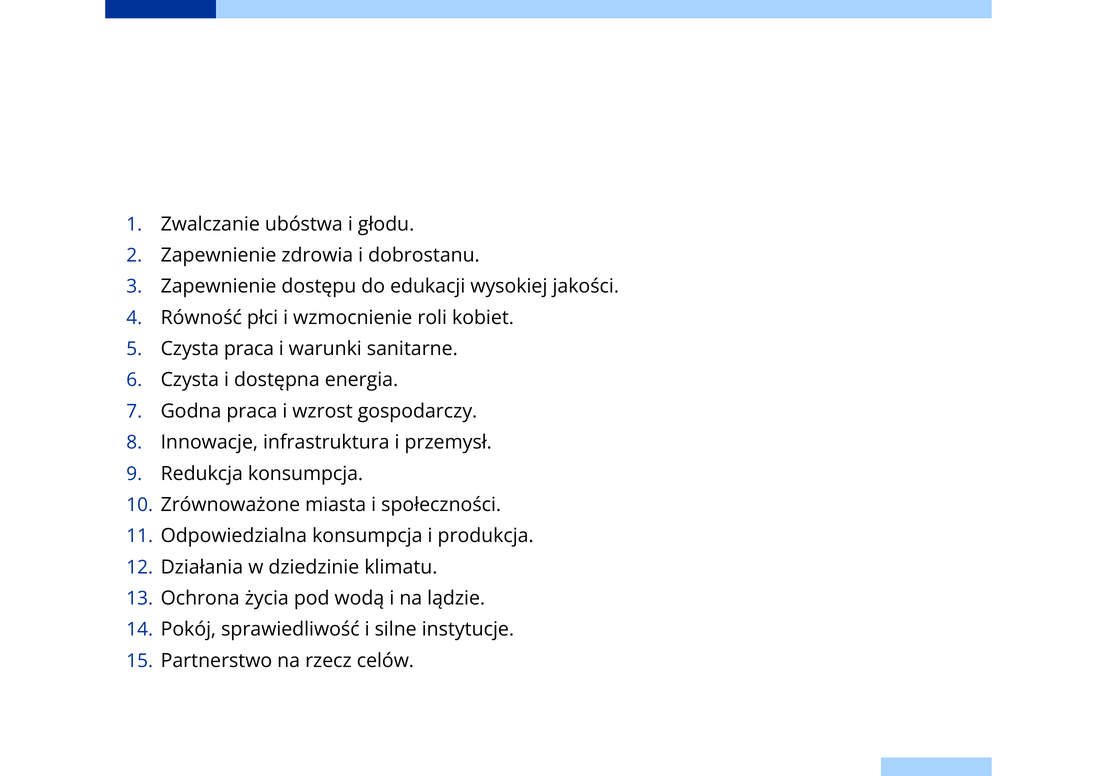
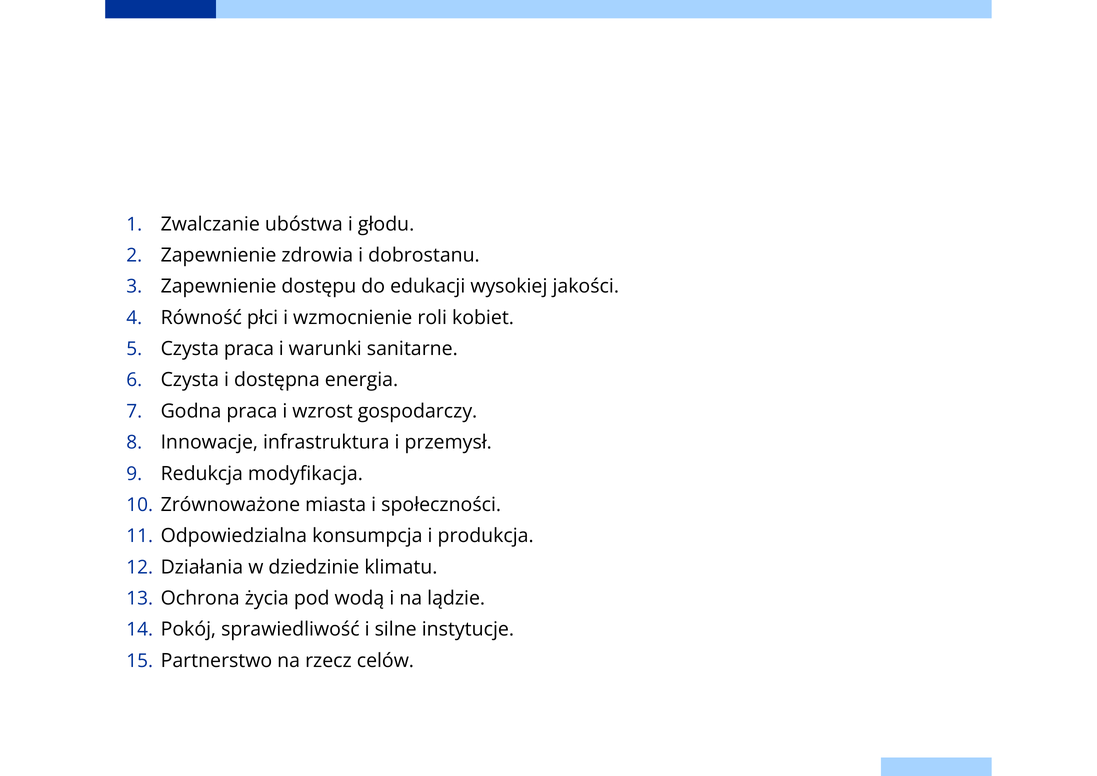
Redukcja konsumpcja: konsumpcja -> modyfikacja (305, 473)
